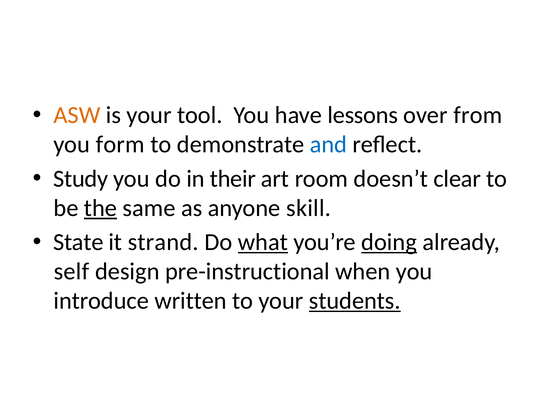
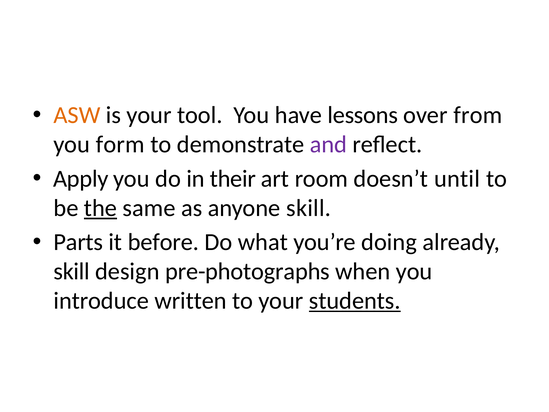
and colour: blue -> purple (328, 144)
Study: Study -> Apply (81, 179)
clear: clear -> until (457, 179)
State: State -> Parts (78, 242)
strand: strand -> before (163, 242)
what underline: present -> none (263, 242)
doing underline: present -> none (389, 242)
self: self -> skill (72, 271)
pre-instructional: pre-instructional -> pre-photographs (247, 271)
